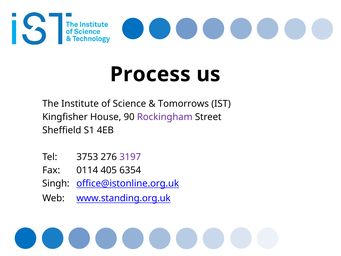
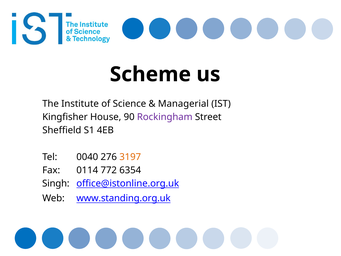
Process: Process -> Scheme (150, 74)
Tomorrows: Tomorrows -> Managerial (183, 104)
3753: 3753 -> 0040 (87, 157)
3197 colour: purple -> orange (130, 157)
405: 405 -> 772 (109, 170)
